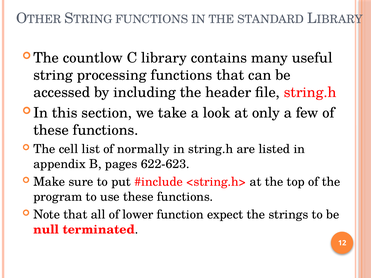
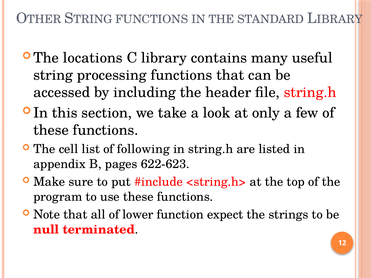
countlow: countlow -> locations (93, 58)
normally: normally -> following (143, 149)
